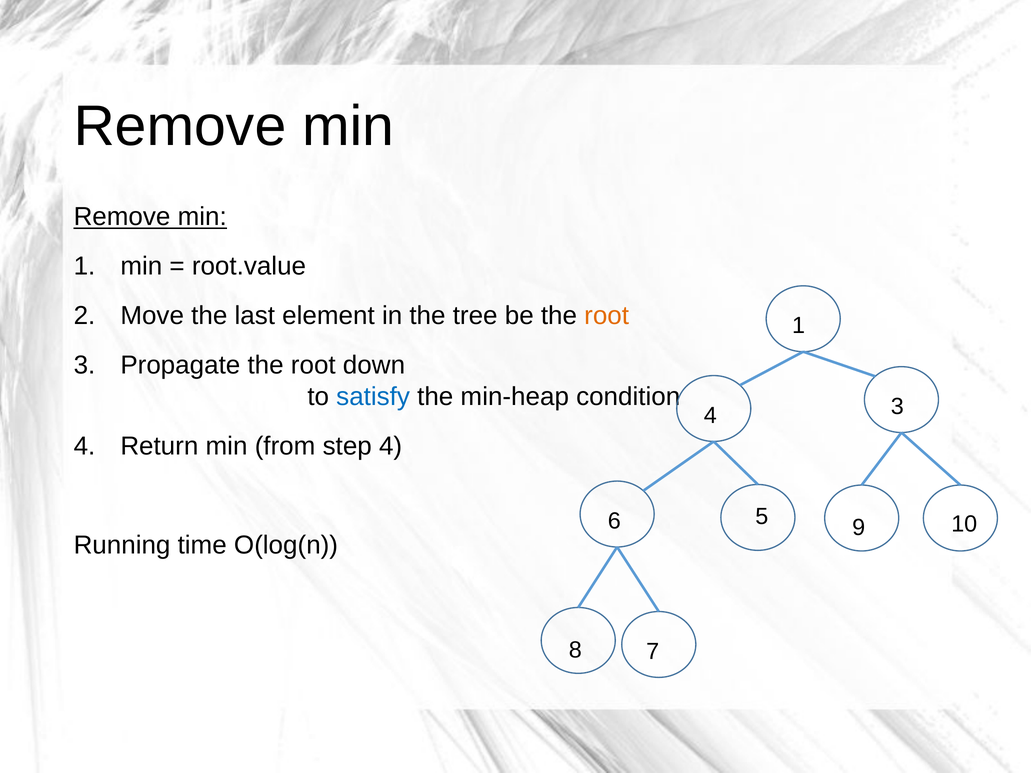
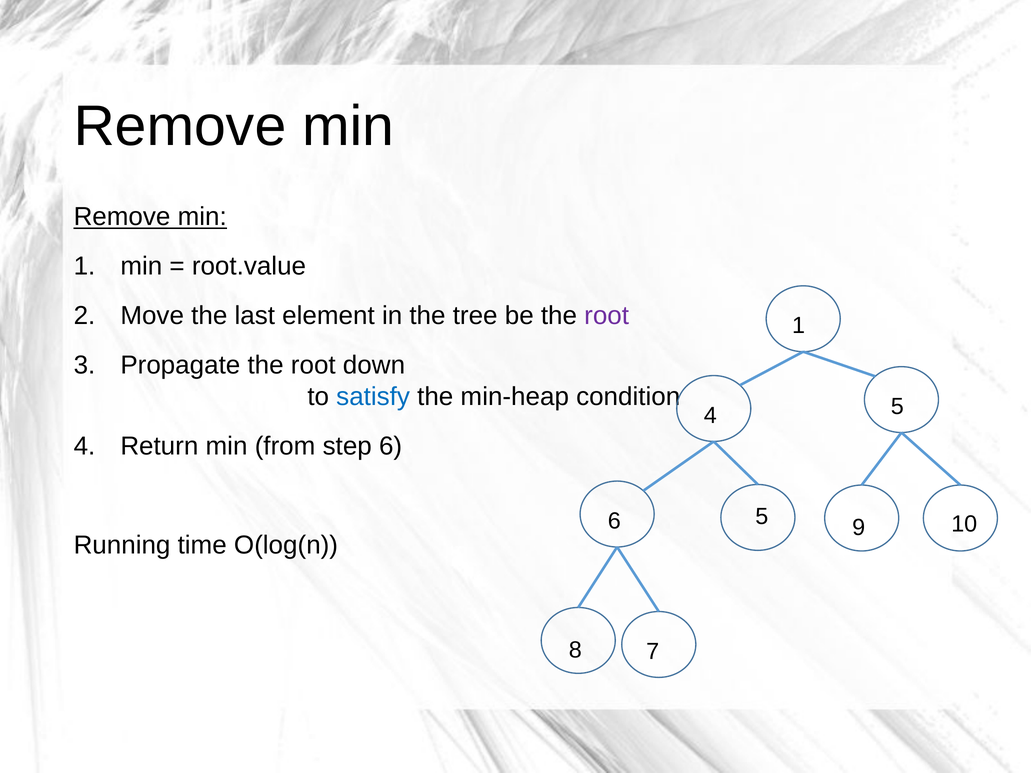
root colour: orange -> purple (607, 316)
4 3: 3 -> 5 (897, 407)
step 4: 4 -> 6 (391, 446)
